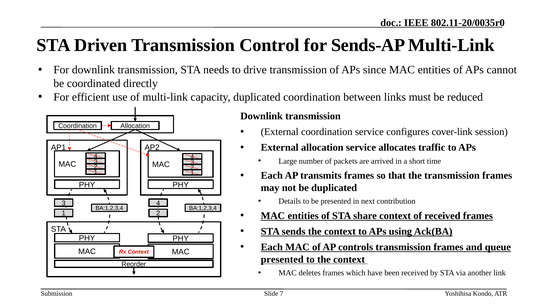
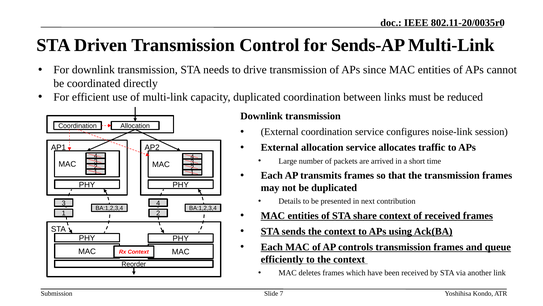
cover-link: cover-link -> noise-link (452, 132)
presented: presented -> efficiently (282, 259)
